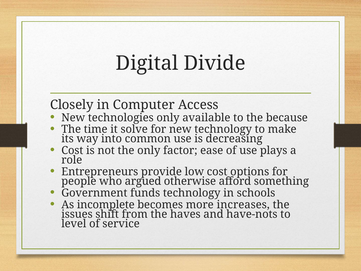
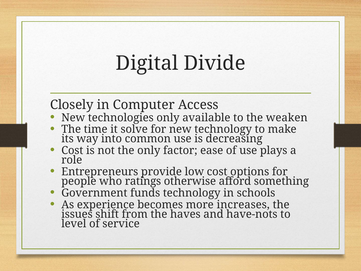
because: because -> weaken (287, 118)
argued: argued -> ratings (143, 181)
incomplete: incomplete -> experience (106, 204)
